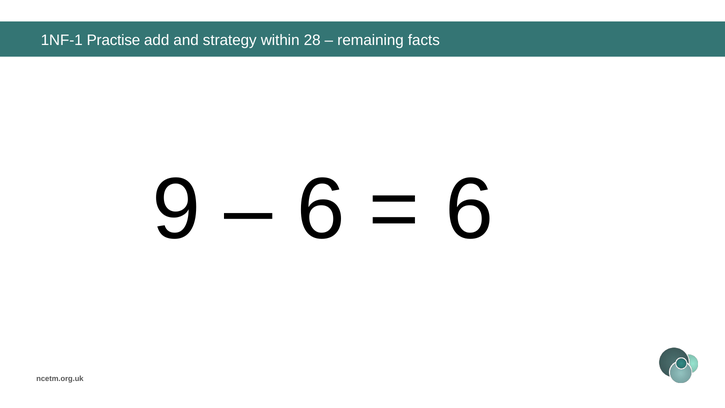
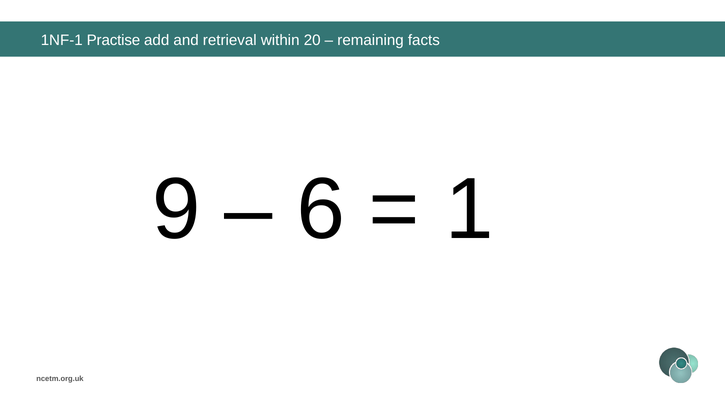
strategy: strategy -> retrieval (230, 40)
28: 28 -> 20 (312, 40)
6: 6 -> 1 (470, 209)
